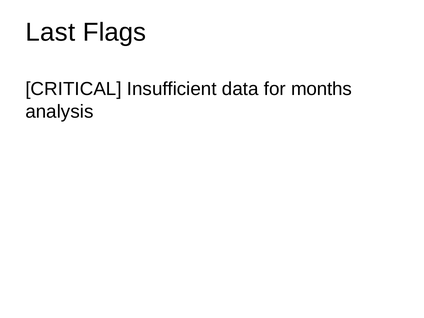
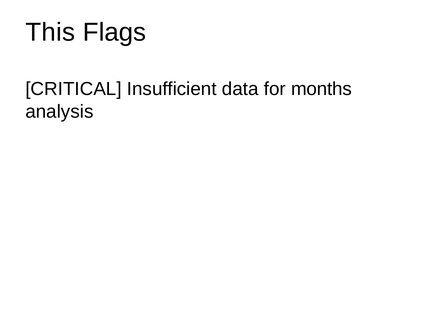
Last: Last -> This (50, 32)
